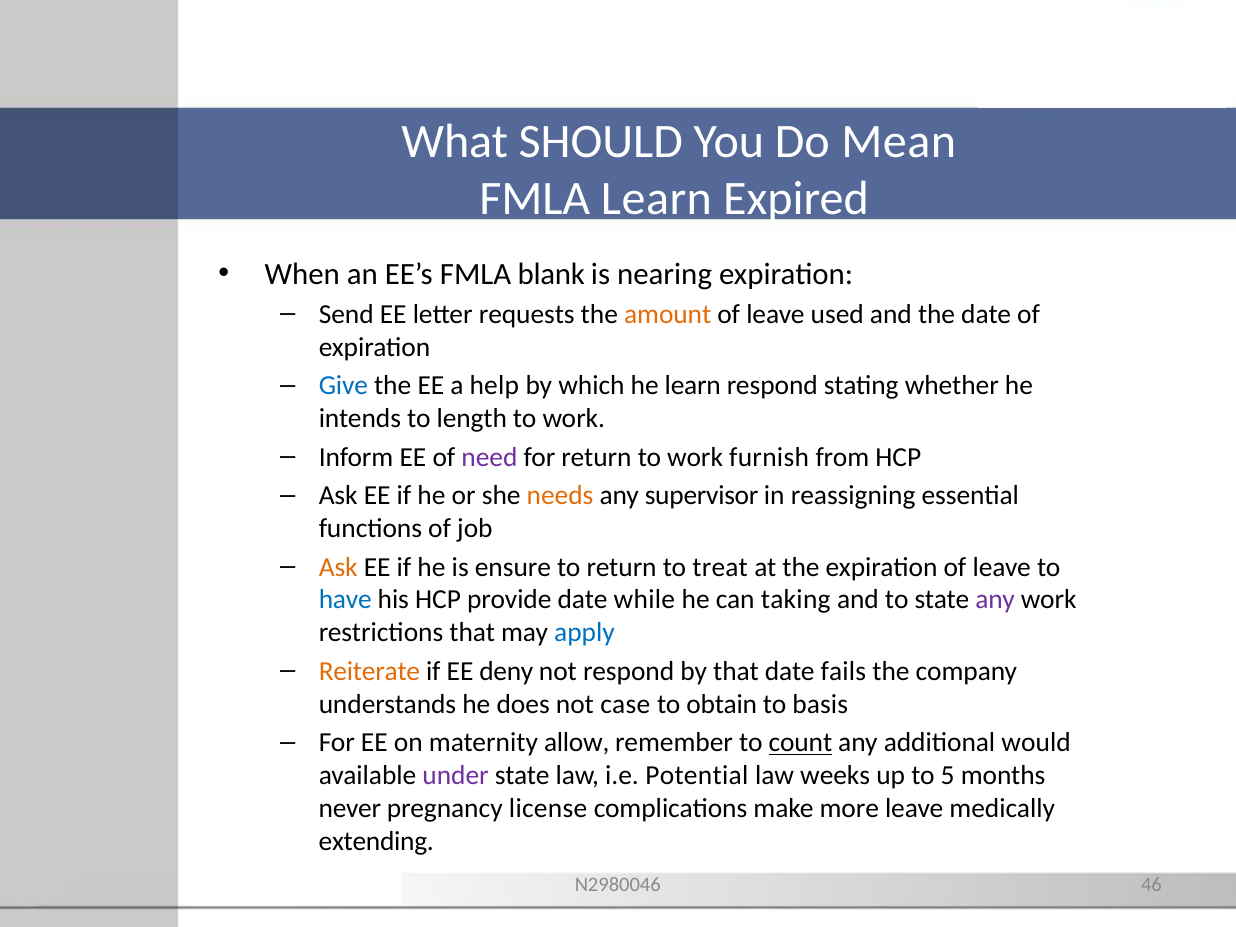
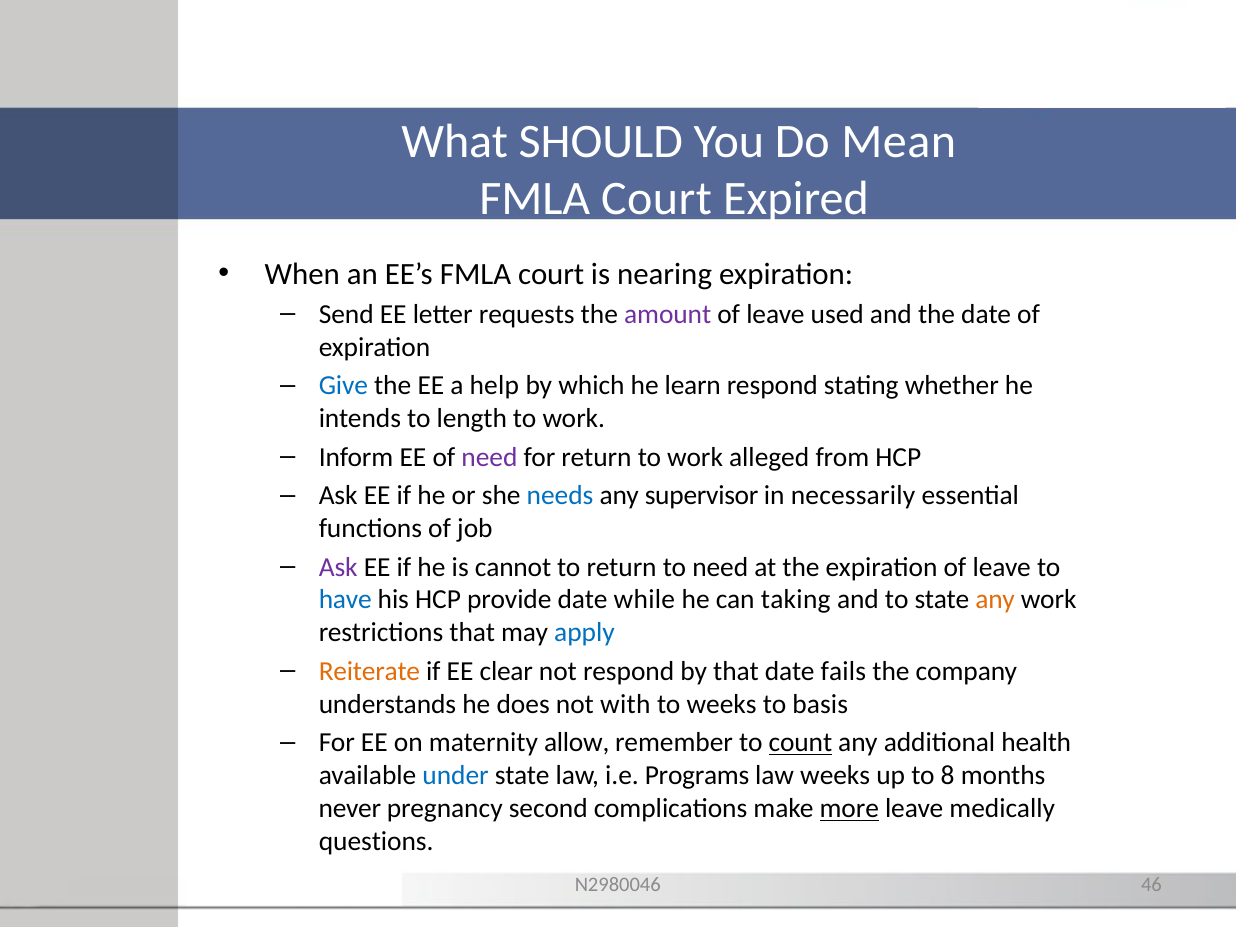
Learn: Learn -> Court (656, 199)
EE’s FMLA blank: blank -> court (551, 274)
amount colour: orange -> purple (668, 314)
furnish: furnish -> alleged (769, 457)
needs colour: orange -> blue (560, 496)
reassigning: reassigning -> necessarily (853, 496)
Ask colour: orange -> purple (338, 567)
ensure: ensure -> cannot (513, 567)
to treat: treat -> need (720, 567)
any colour: purple -> orange (995, 600)
deny: deny -> clear (506, 671)
case: case -> with (625, 704)
to obtain: obtain -> weeks (722, 704)
would: would -> health (1036, 743)
under colour: purple -> blue (456, 776)
Potential: Potential -> Programs (697, 776)
5: 5 -> 8 (948, 776)
license: license -> second (548, 809)
more underline: none -> present (849, 809)
extending: extending -> questions (376, 841)
